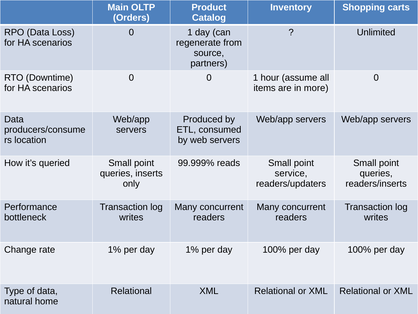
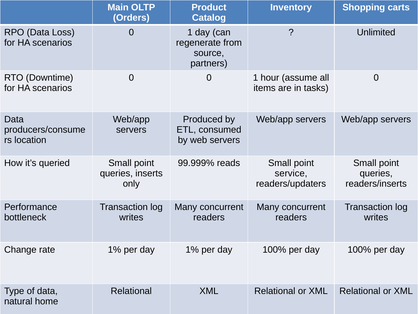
more: more -> tasks (316, 88)
